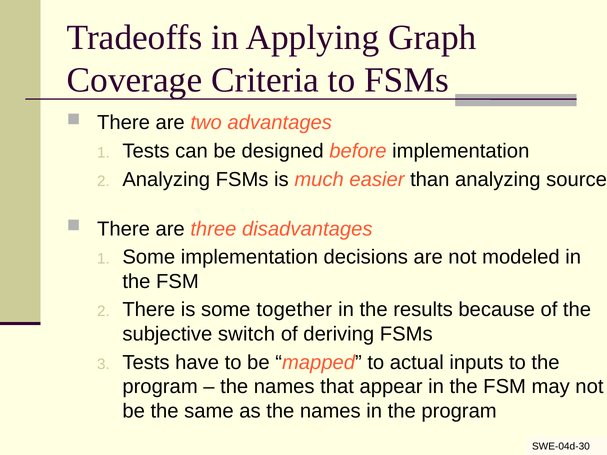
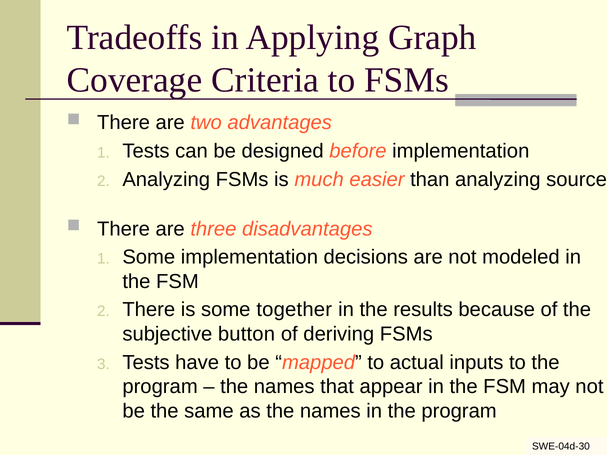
switch: switch -> button (246, 334)
